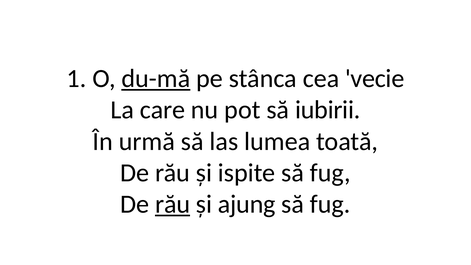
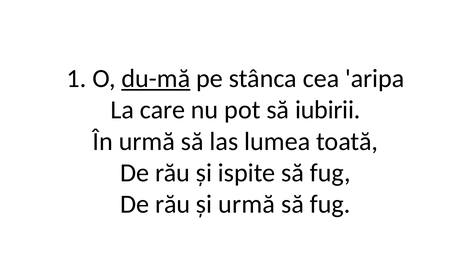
vecie: vecie -> aripa (375, 79)
rău underline: present -> none (173, 204)
și ajung: ajung -> urmă (247, 204)
